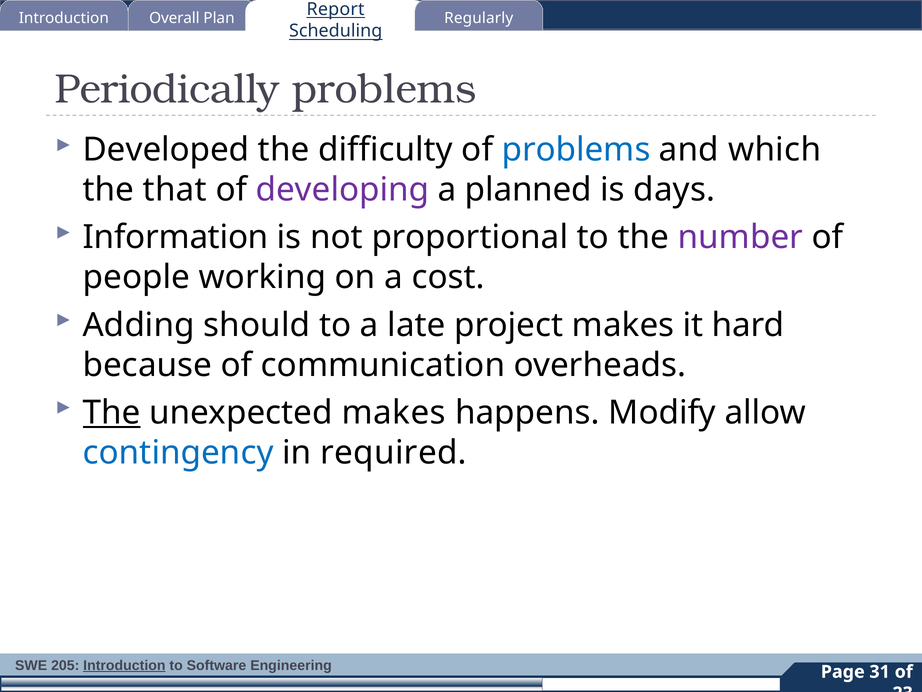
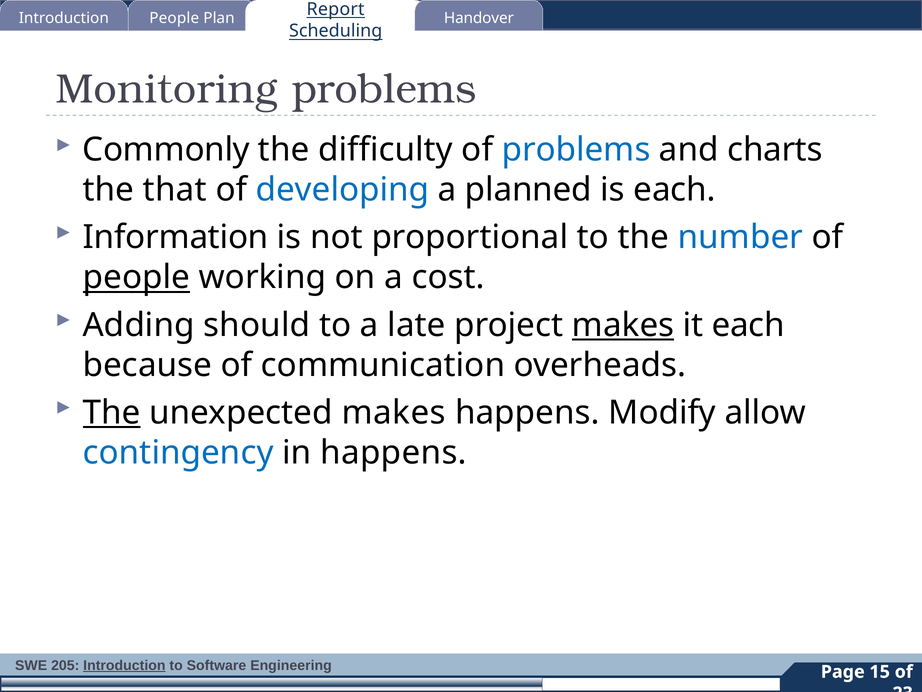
Introduction Overall: Overall -> People (174, 18)
Regularly: Regularly -> Handover (479, 18)
Periodically: Periodically -> Monitoring (167, 89)
Developed: Developed -> Commonly (166, 150)
which: which -> charts (775, 150)
developing colour: purple -> blue (342, 190)
is days: days -> each (675, 190)
number colour: purple -> blue (740, 237)
people underline: none -> present (136, 277)
makes underline: none -> present (623, 325)
it hard: hard -> each (748, 325)
in required: required -> happens (394, 452)
31: 31 -> 15 (880, 671)
